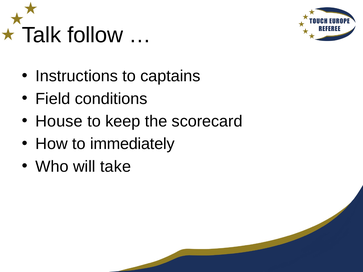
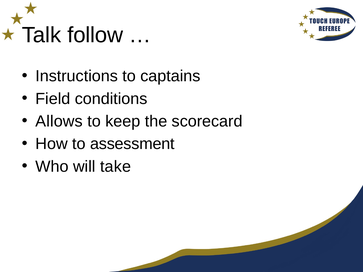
House: House -> Allows (59, 121)
immediately: immediately -> assessment (132, 144)
